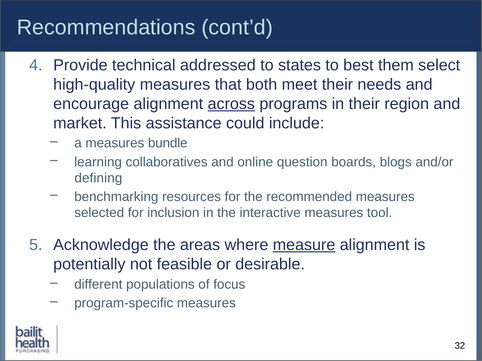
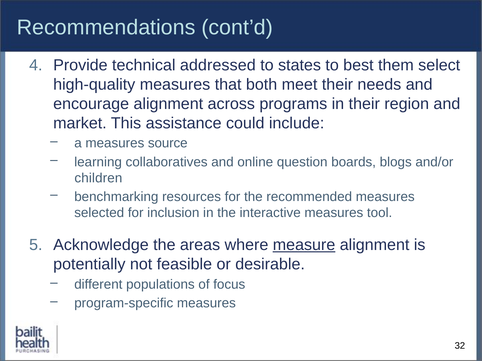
across underline: present -> none (231, 104)
bundle: bundle -> source (168, 143)
defining: defining -> children (98, 178)
